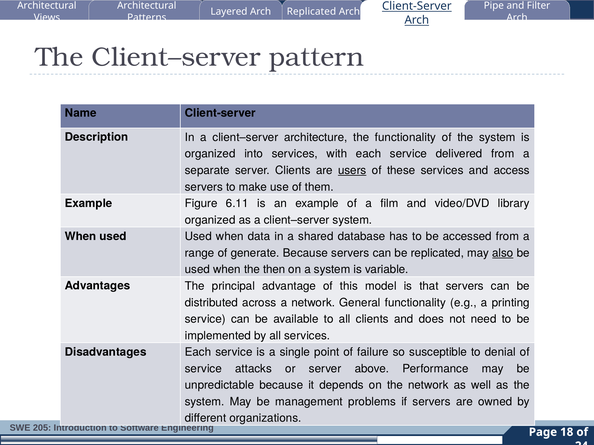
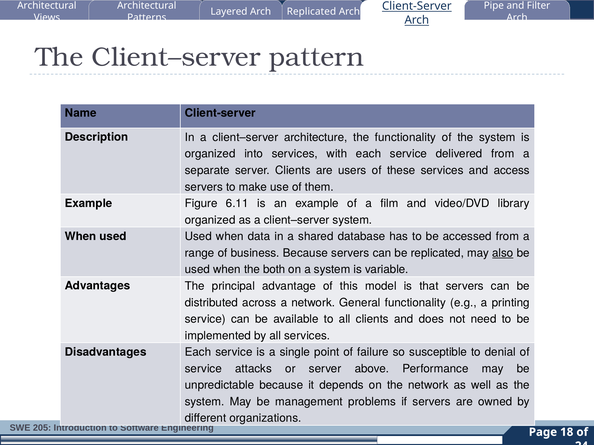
users underline: present -> none (352, 171)
generate: generate -> business (255, 253)
then: then -> both (274, 270)
